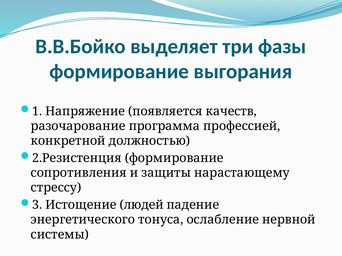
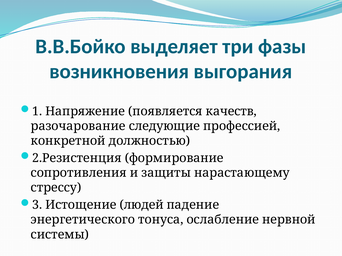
формирование: формирование -> возникновения (119, 72)
программа: программа -> следующие (164, 126)
